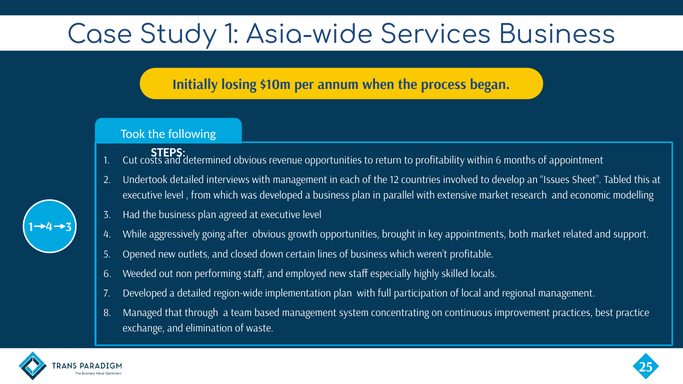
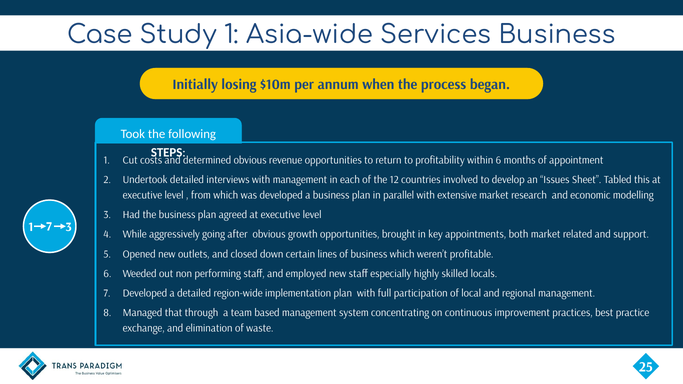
1 4: 4 -> 7 (49, 227)
